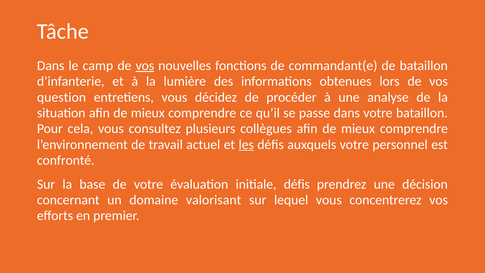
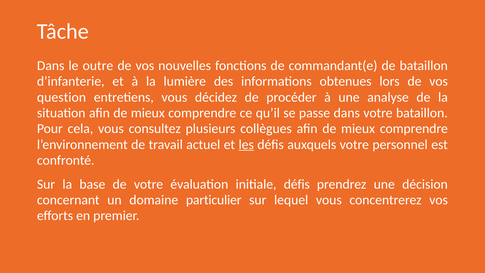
camp: camp -> outre (98, 66)
vos underline: present -> none (145, 66)
valorisant: valorisant -> particulier (214, 200)
